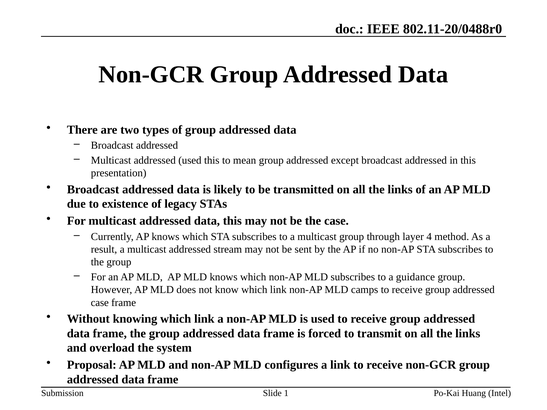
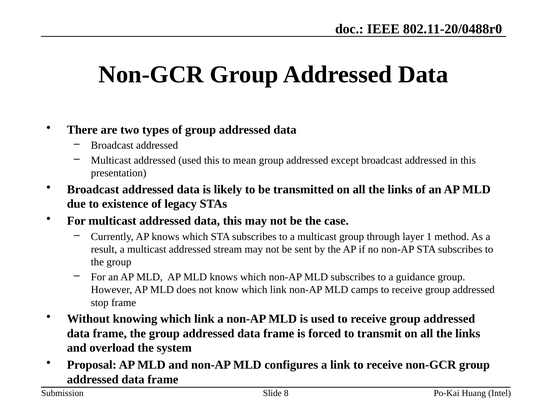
4: 4 -> 1 (429, 237)
case: case -> stop (100, 303)
1: 1 -> 8 (286, 393)
